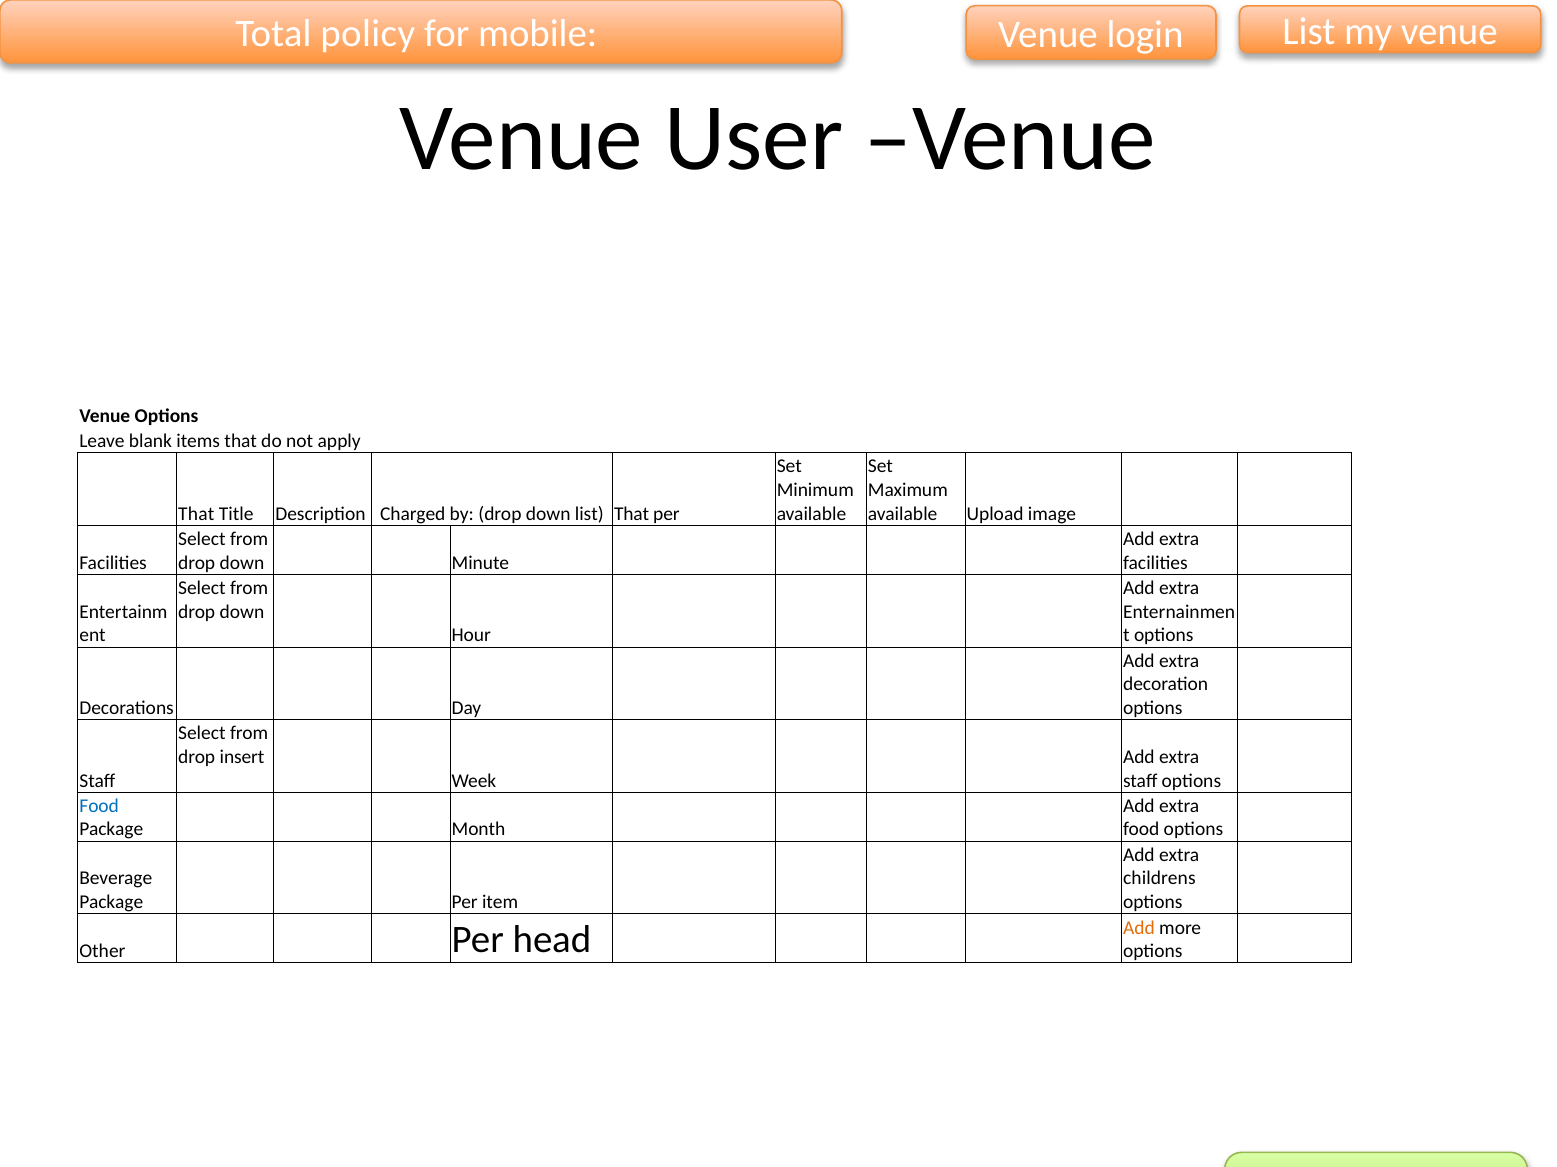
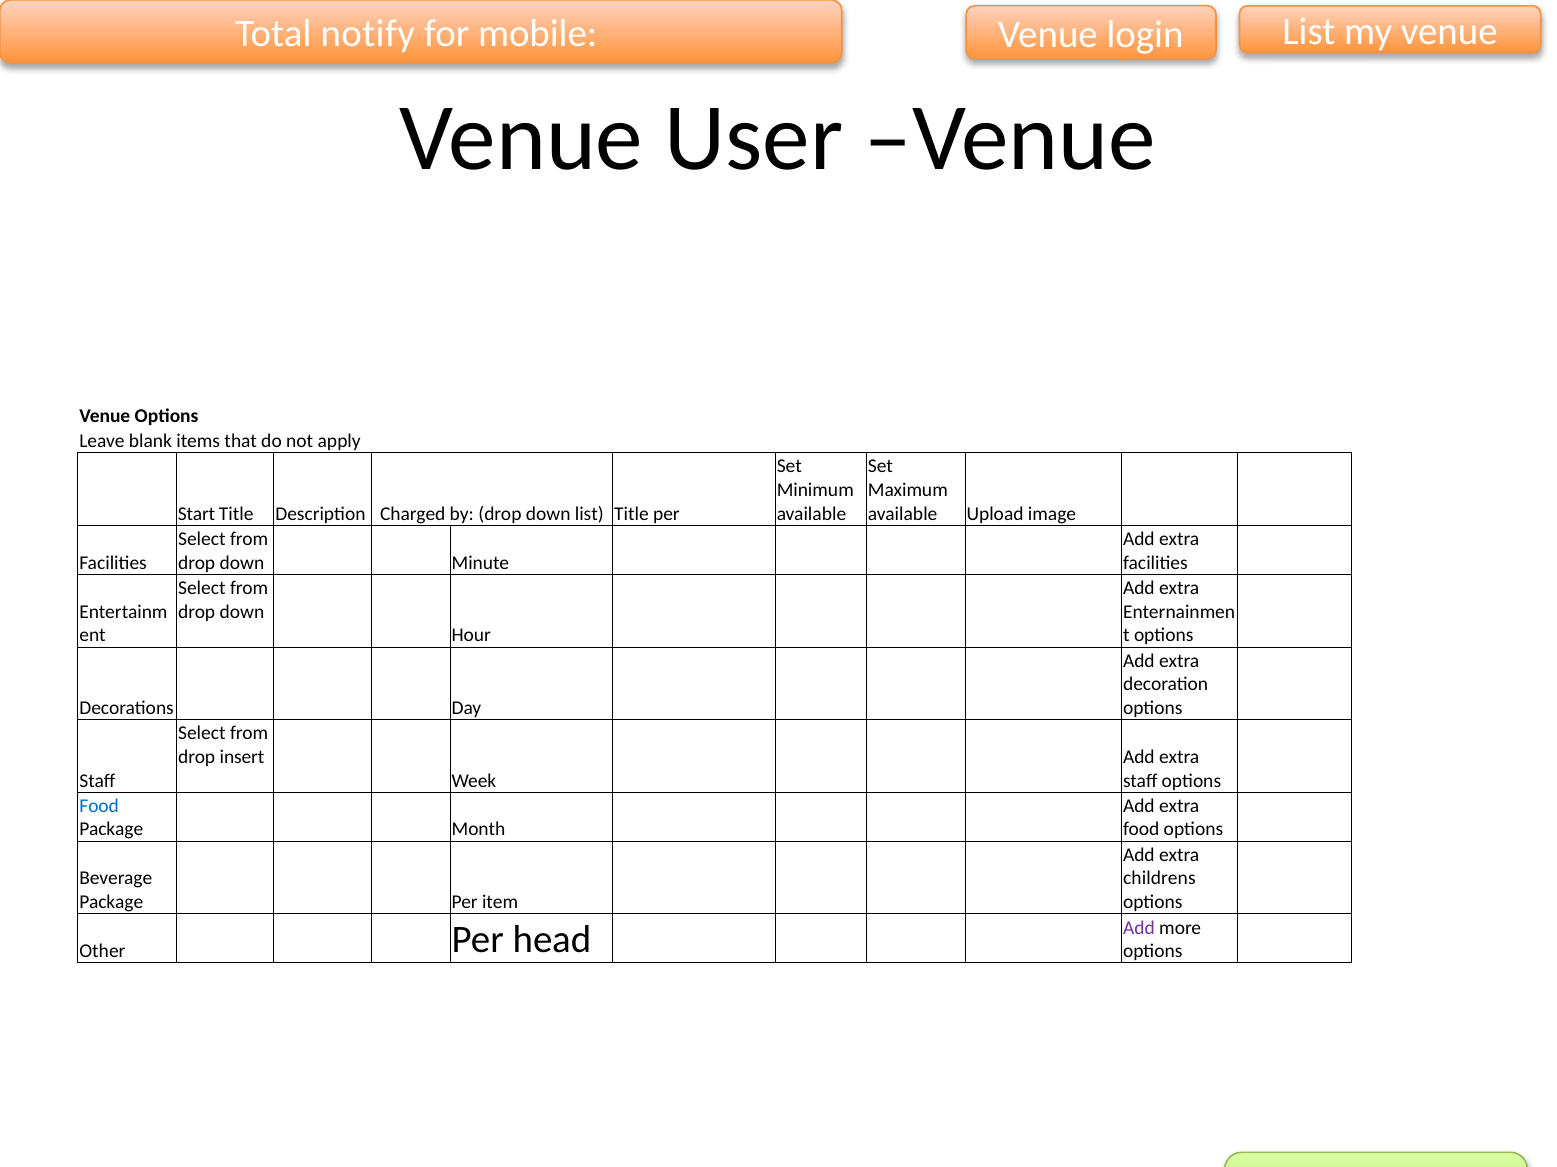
policy: policy -> notify (368, 34)
That: That -> Start (196, 514)
list That: That -> Title (631, 514)
Add colour: orange -> purple (1139, 928)
